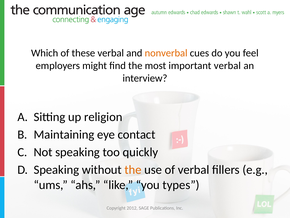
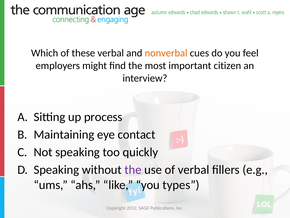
important verbal: verbal -> citizen (227, 66)
religion: religion -> process (103, 117)
the colour: orange -> purple (133, 169)
